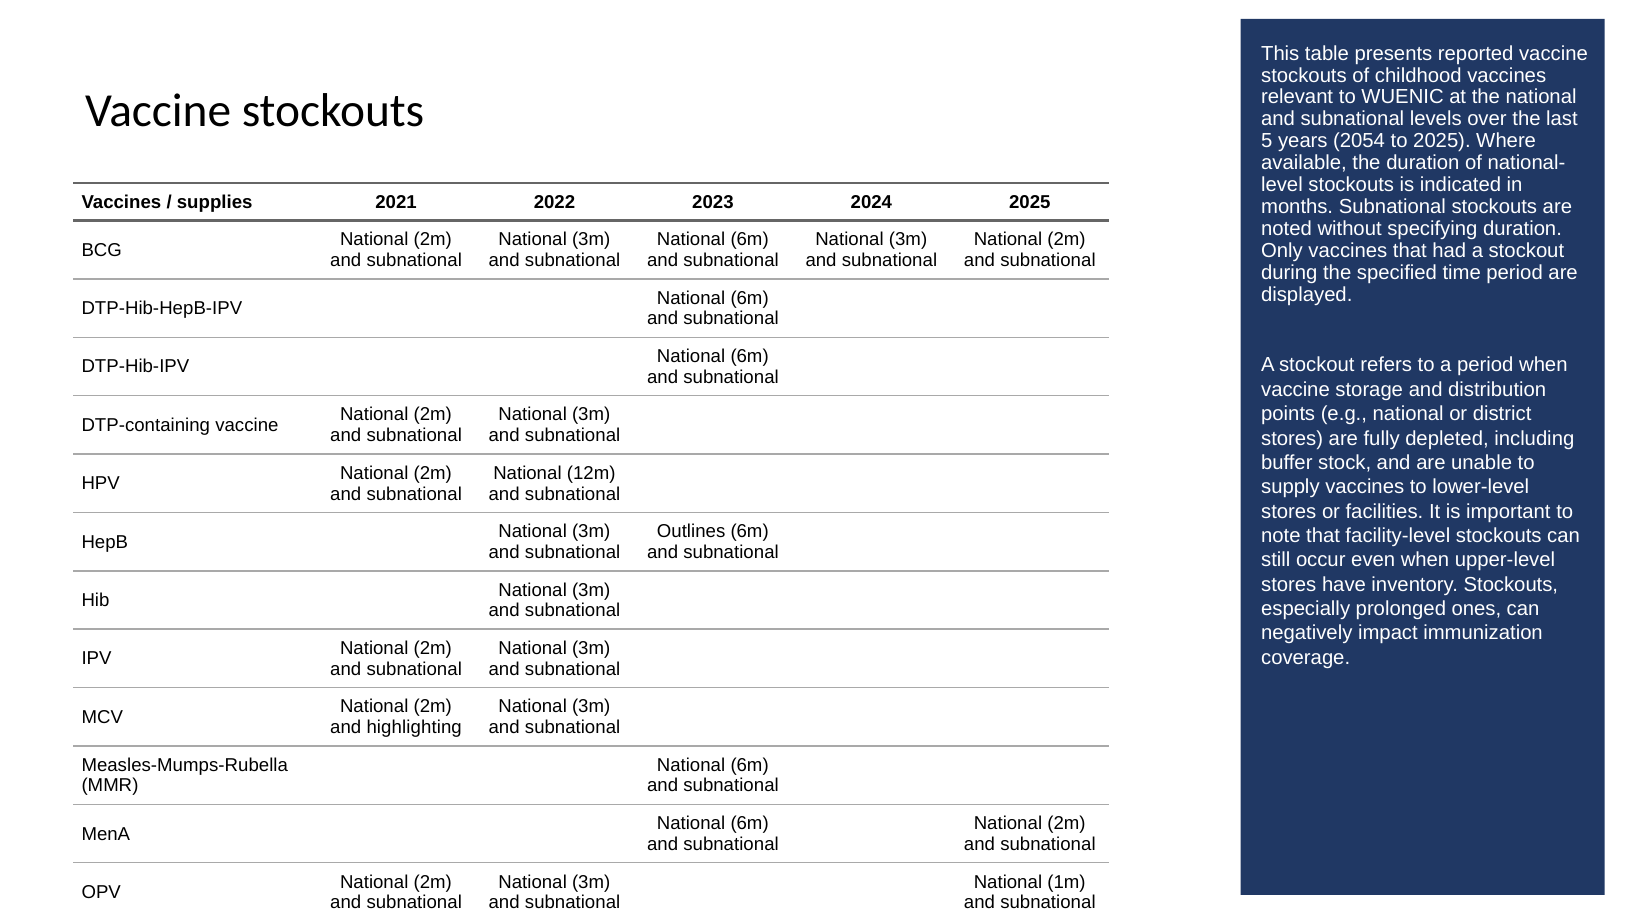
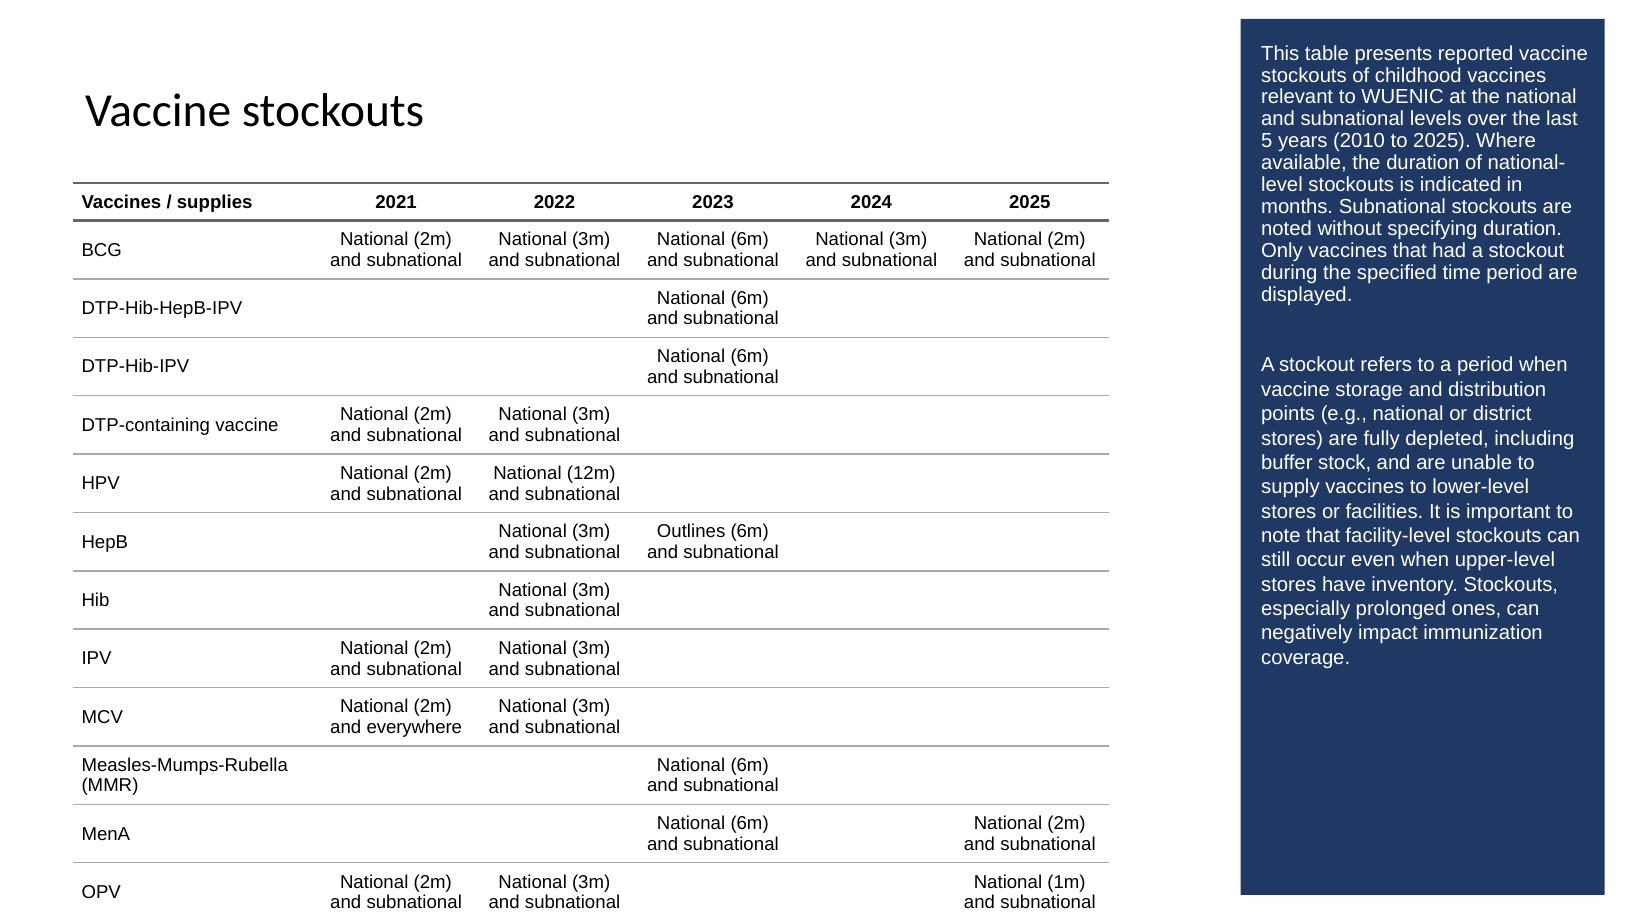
2054: 2054 -> 2010 (1359, 141)
highlighting: highlighting -> everywhere (414, 727)
